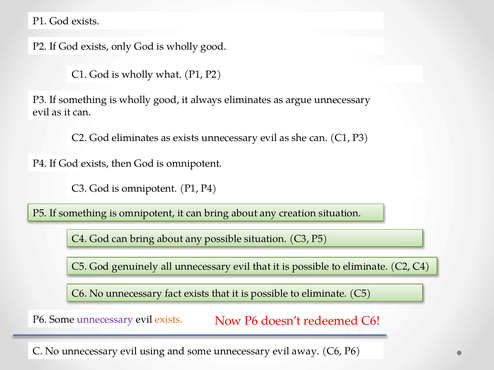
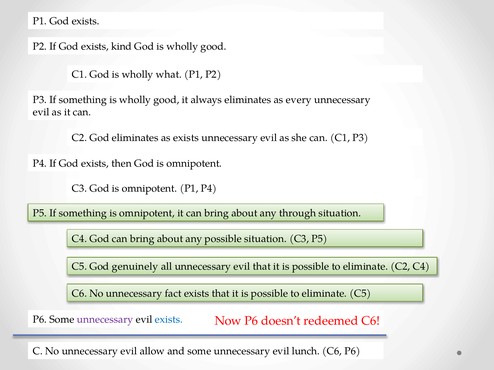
only: only -> kind (122, 47)
argue: argue -> every (299, 100)
creation: creation -> through (298, 213)
exists colour: orange -> blue (169, 320)
using: using -> allow (152, 352)
away: away -> lunch (306, 352)
